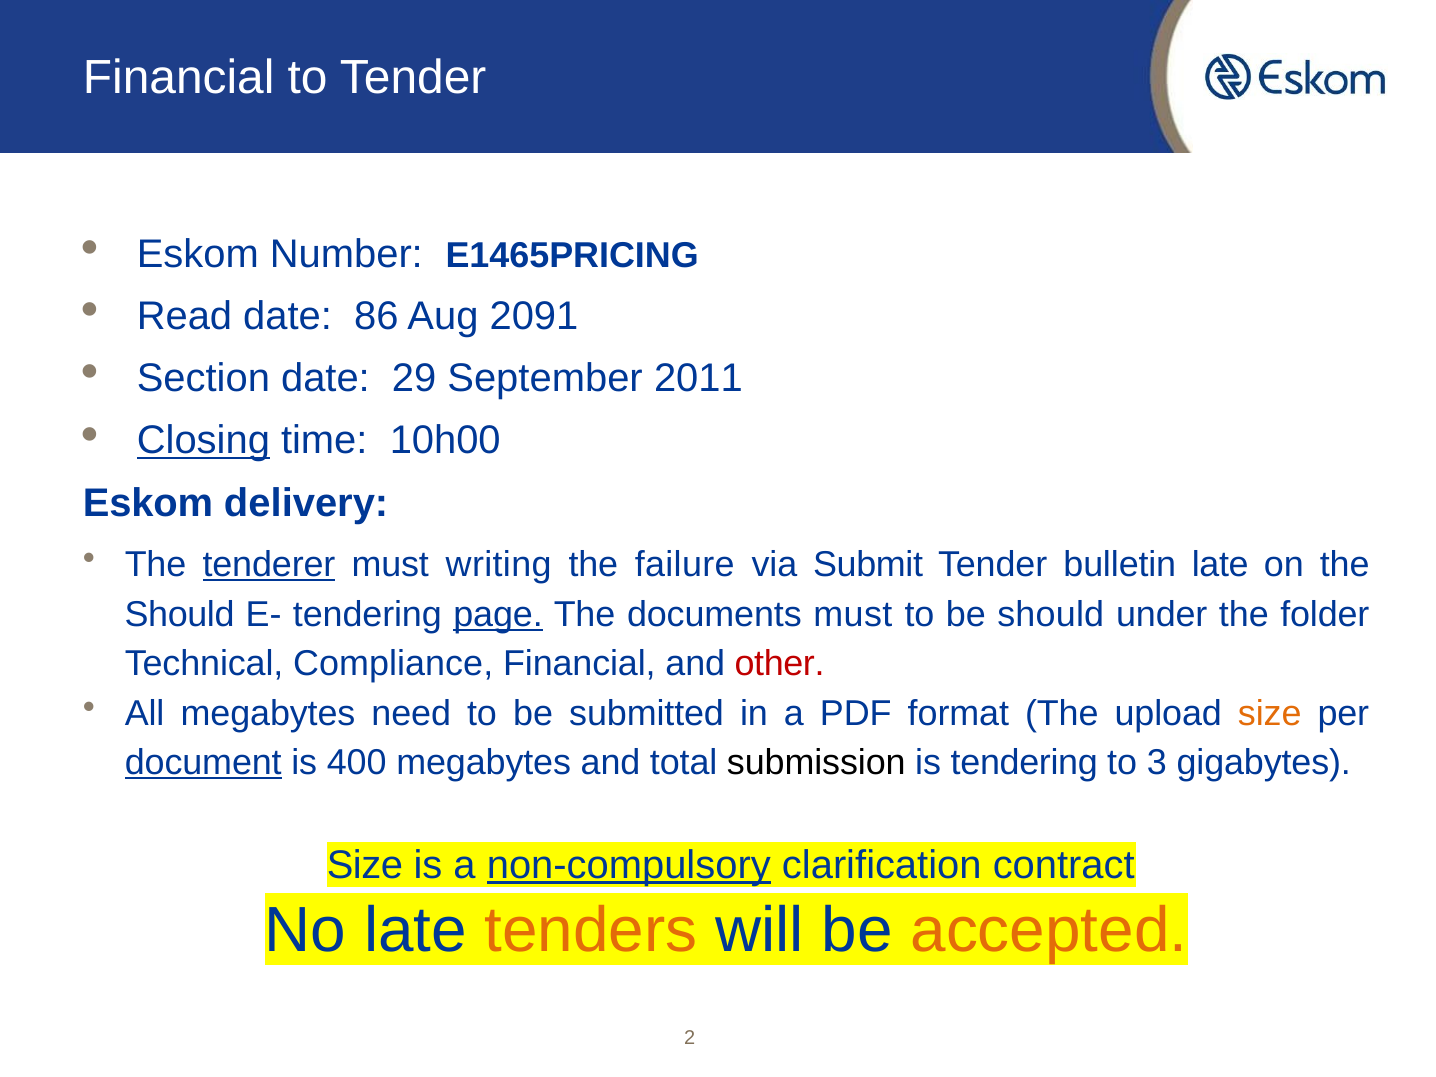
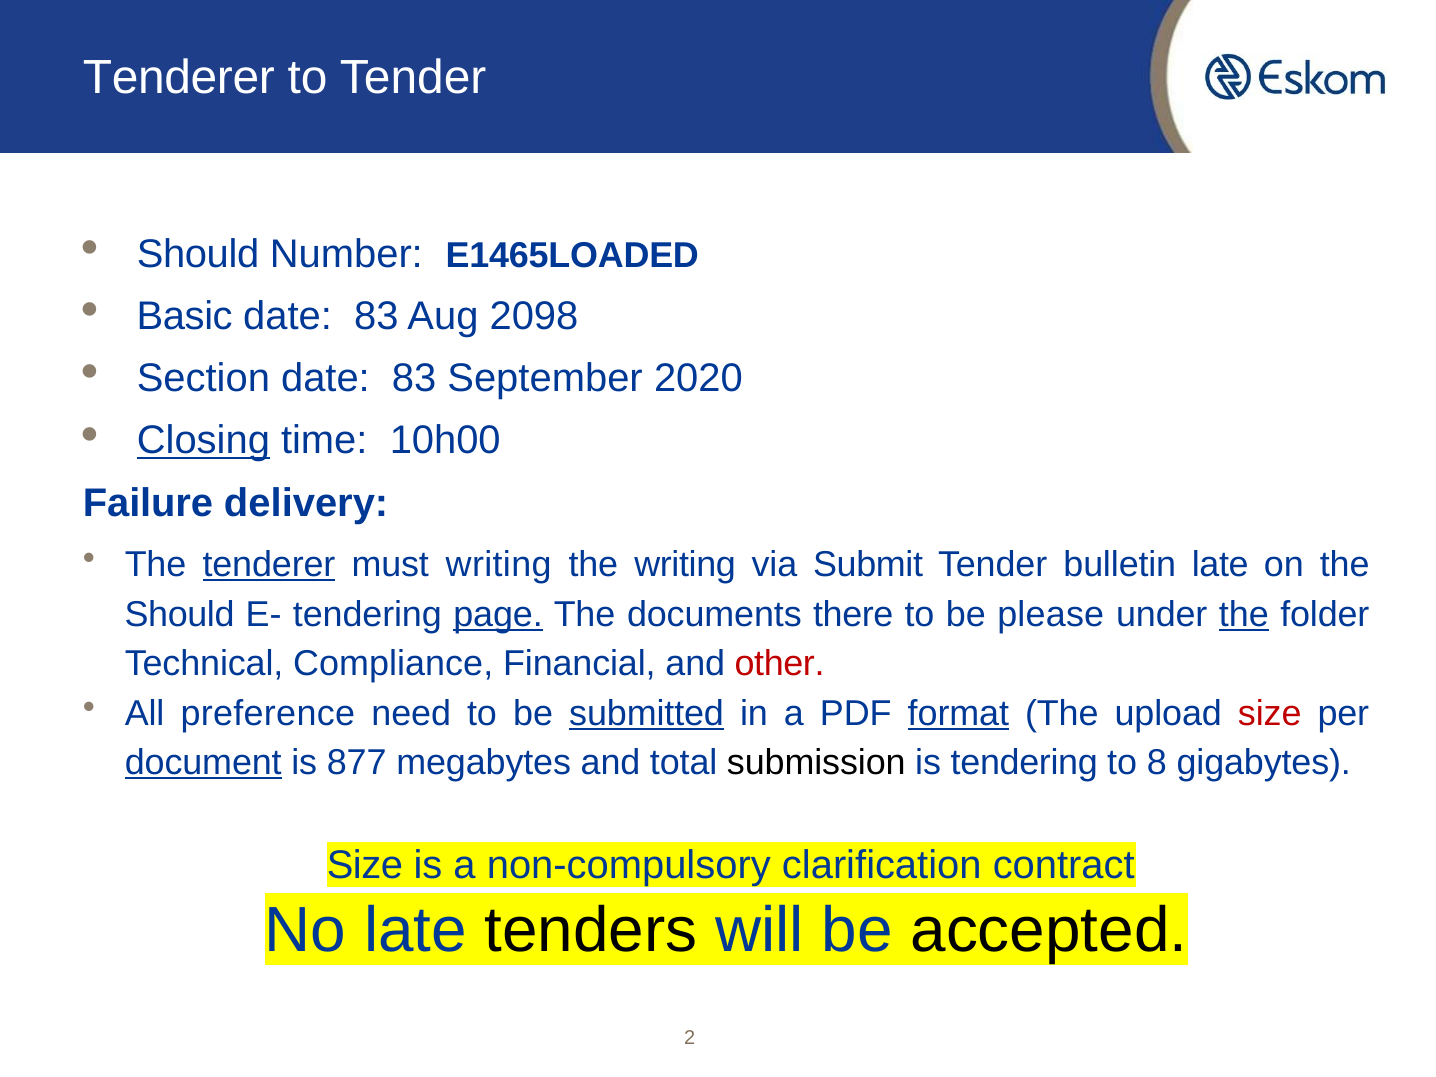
Financial: Financial -> Tenderer (179, 77)
Eskom: Eskom -> Should (198, 254)
E1465PRICING: E1465PRICING -> E1465LOADED (572, 255)
Read: Read -> Basic (185, 316)
86: 86 -> 83 (376, 316)
2091: 2091 -> 2098 (534, 316)
29: 29 -> 83 (414, 379)
2011: 2011 -> 2020 (698, 379)
Eskom: Eskom -> Failure (148, 503)
the failure: failure -> writing (685, 565)
documents must: must -> there (853, 614)
be should: should -> please (1051, 614)
the underline: none -> present (1244, 614)
All megabytes: megabytes -> preference (268, 713)
submitted underline: none -> present (647, 713)
format underline: none -> present (958, 713)
size colour: orange -> red (1270, 713)
400: 400 -> 877 (357, 763)
3: 3 -> 8 (1157, 763)
non-compulsory underline: present -> none (629, 865)
tenders colour: orange -> black (591, 930)
accepted colour: orange -> black (1049, 930)
